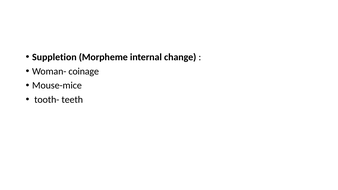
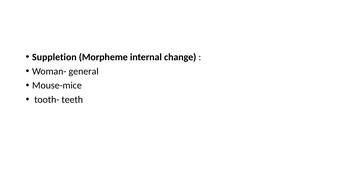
coinage: coinage -> general (84, 71)
